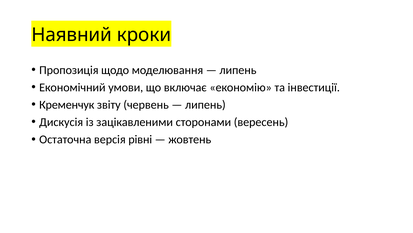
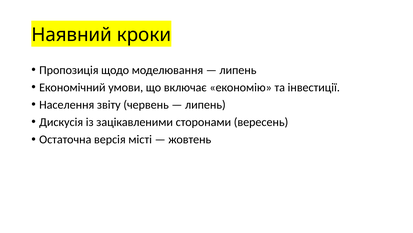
Кременчук: Кременчук -> Населення (67, 104)
рівні: рівні -> місті (140, 139)
